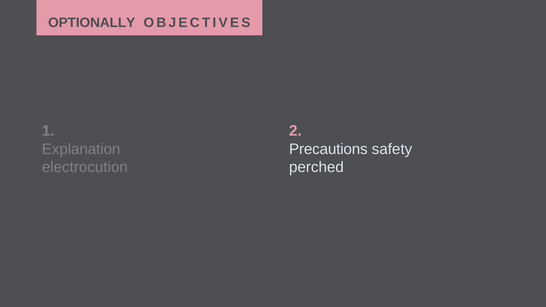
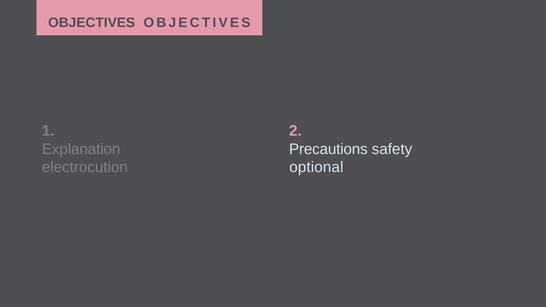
OPTIONALLY: OPTIONALLY -> OBJECTIVES (92, 23)
perched: perched -> optional (316, 167)
